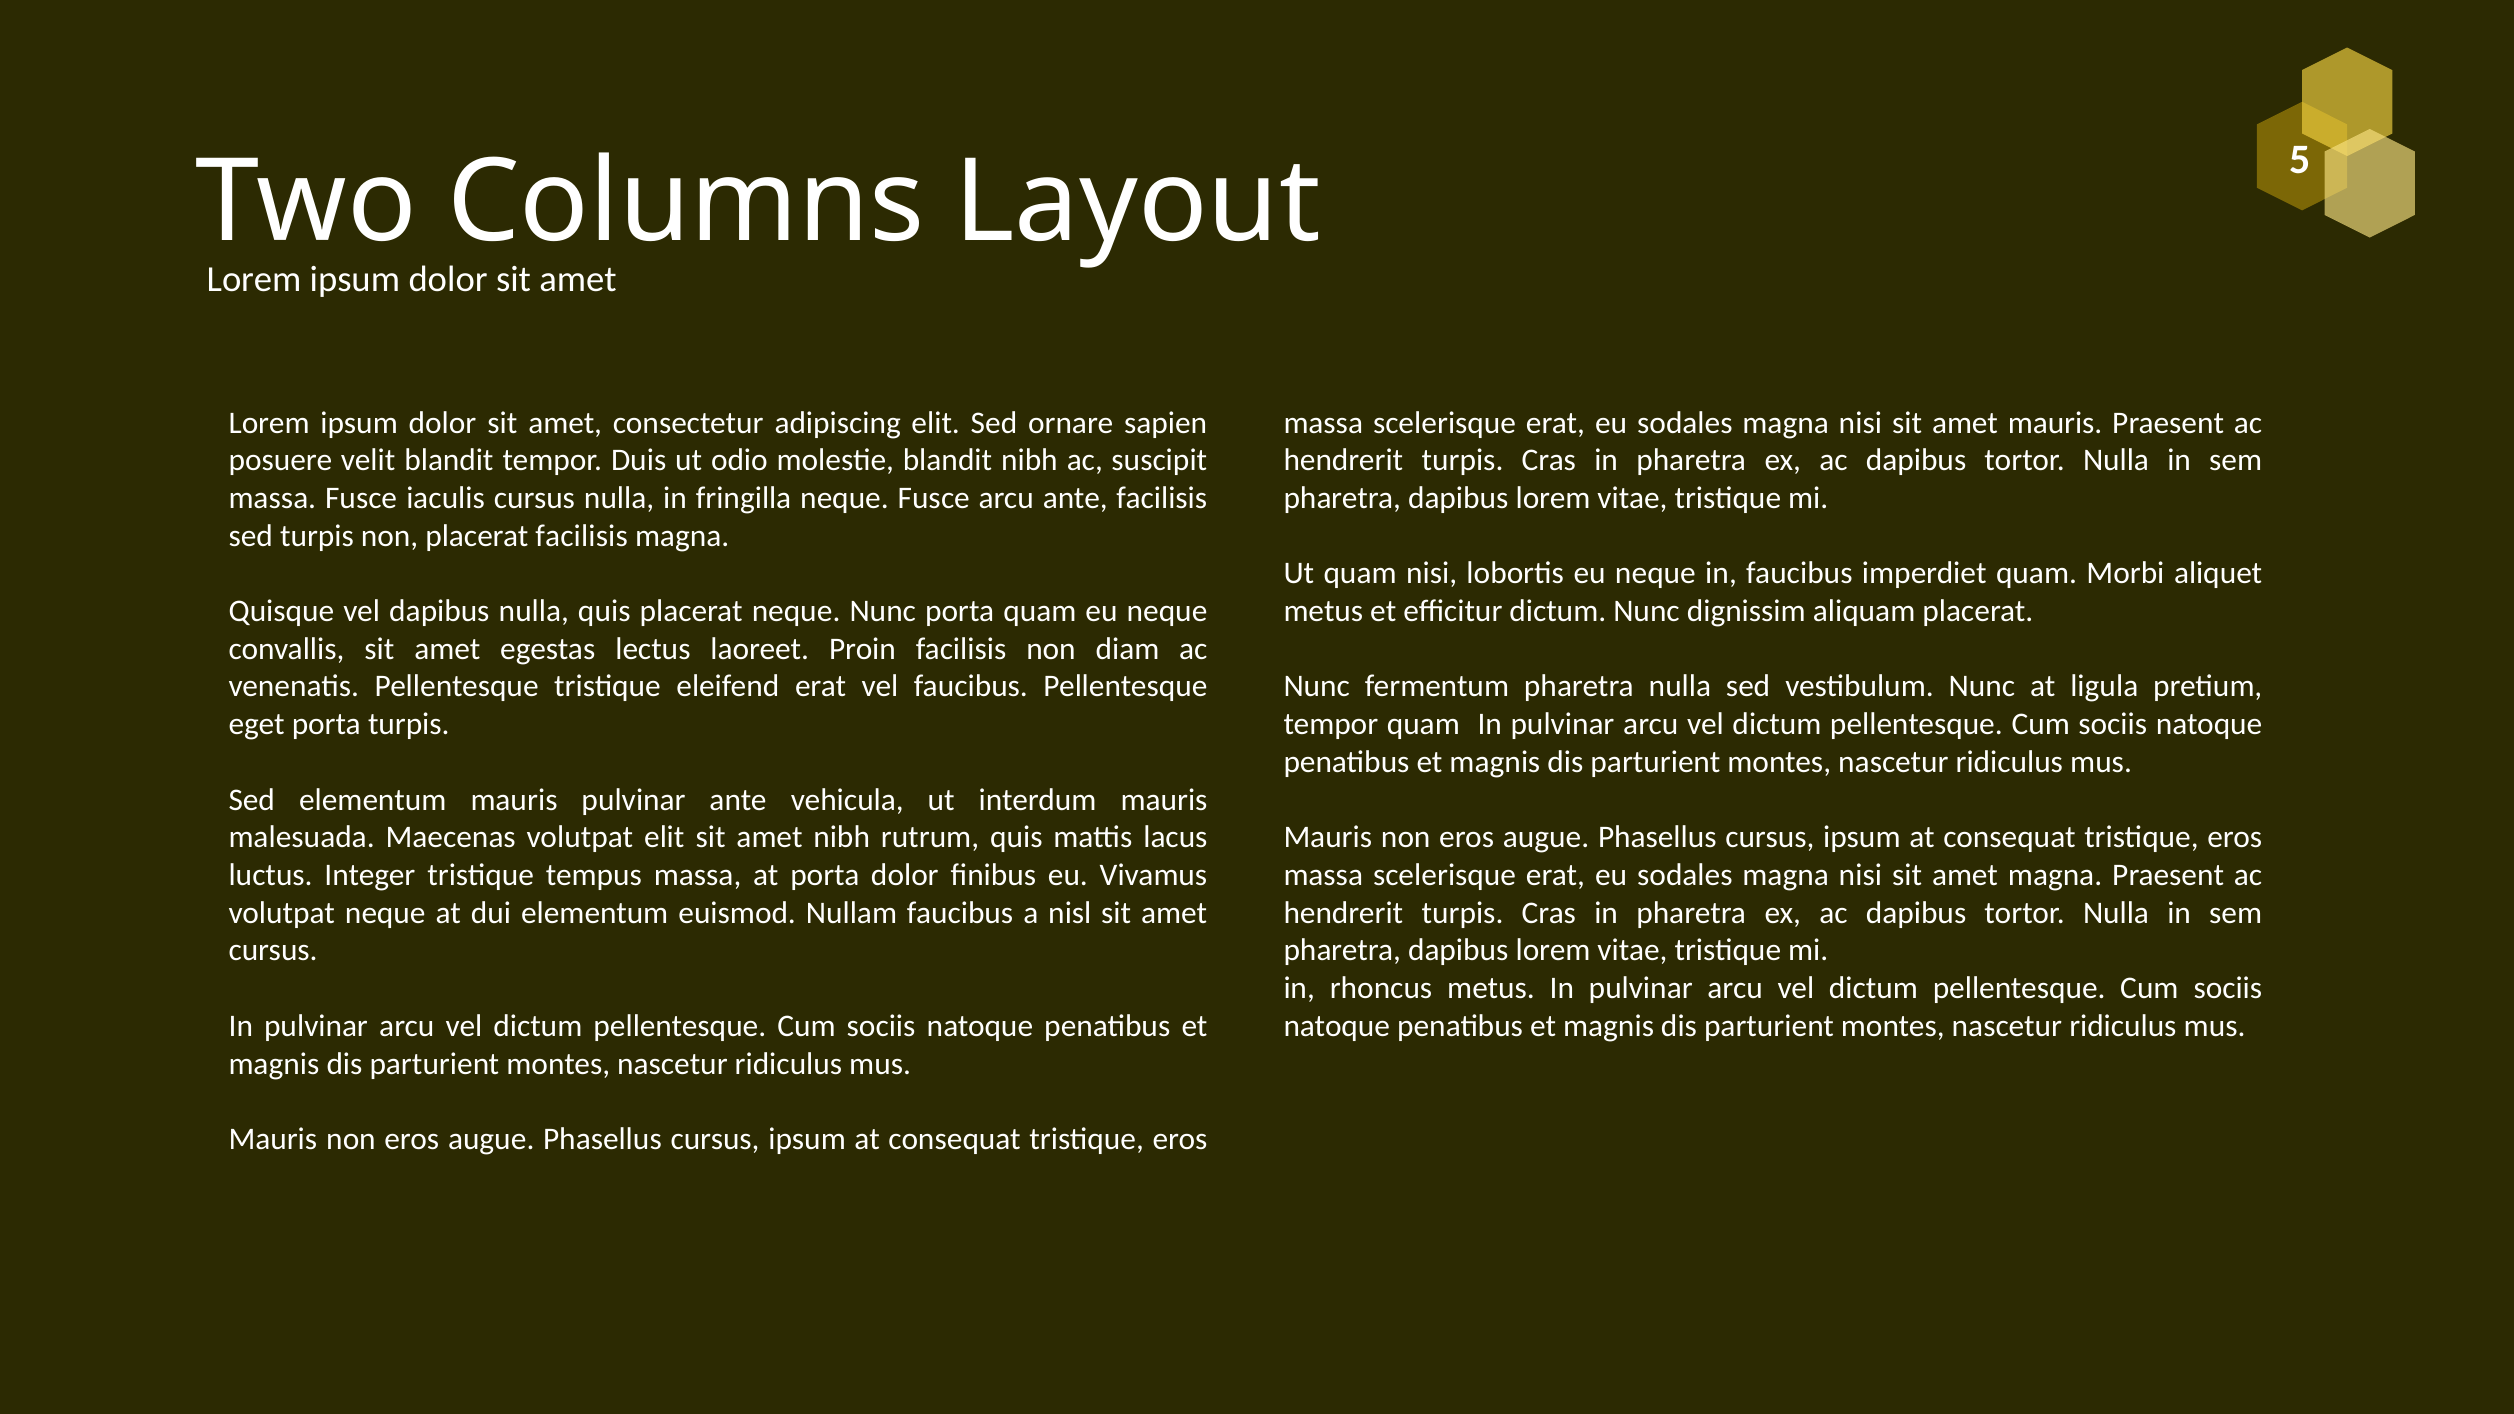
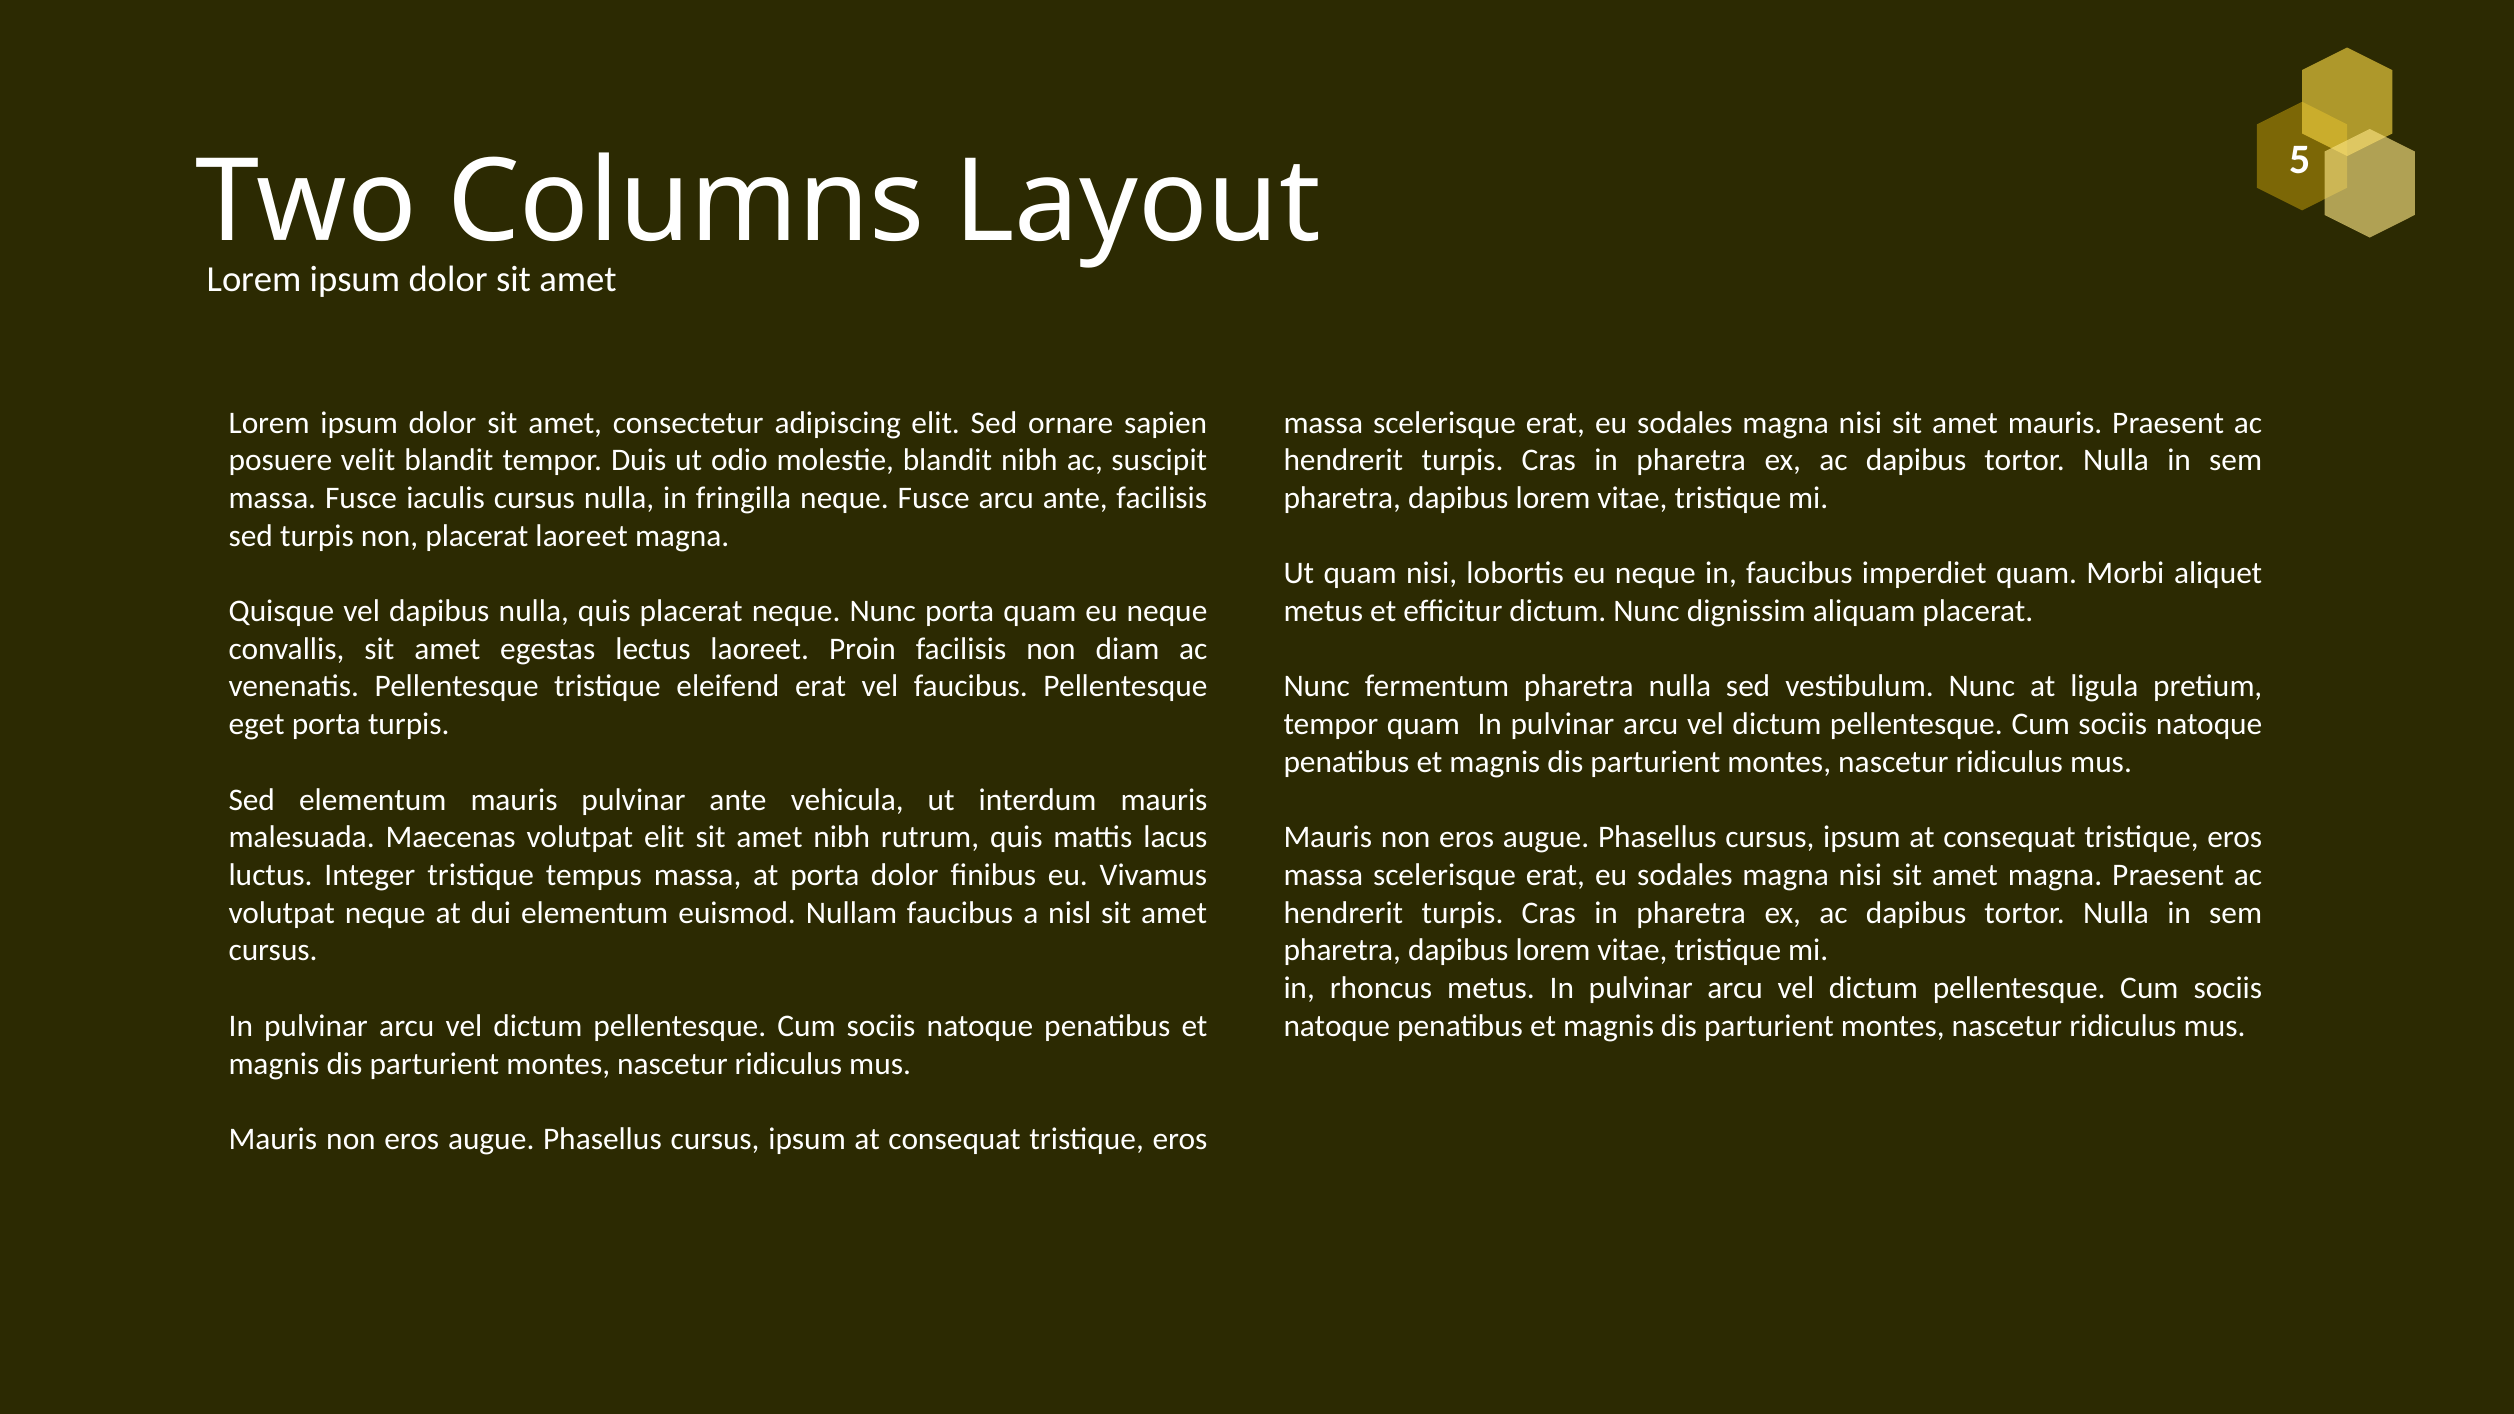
placerat facilisis: facilisis -> laoreet (582, 536)
